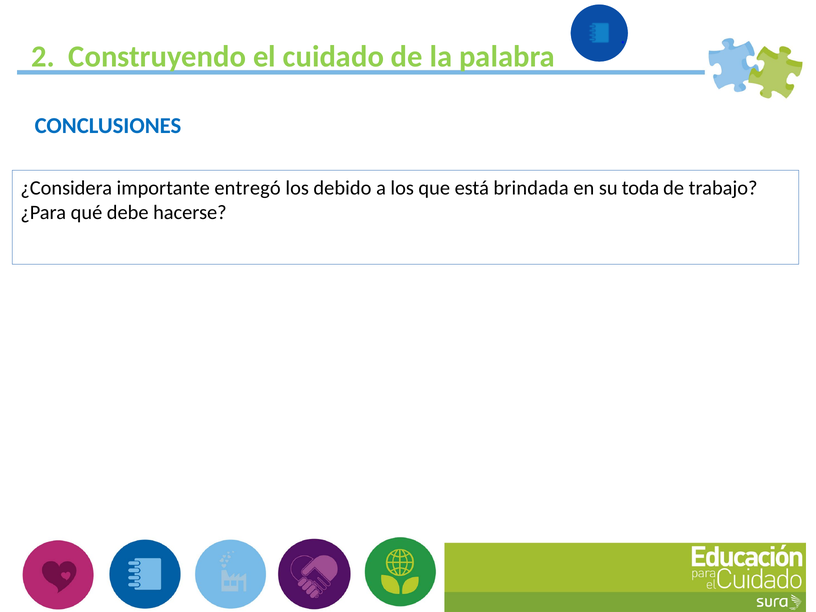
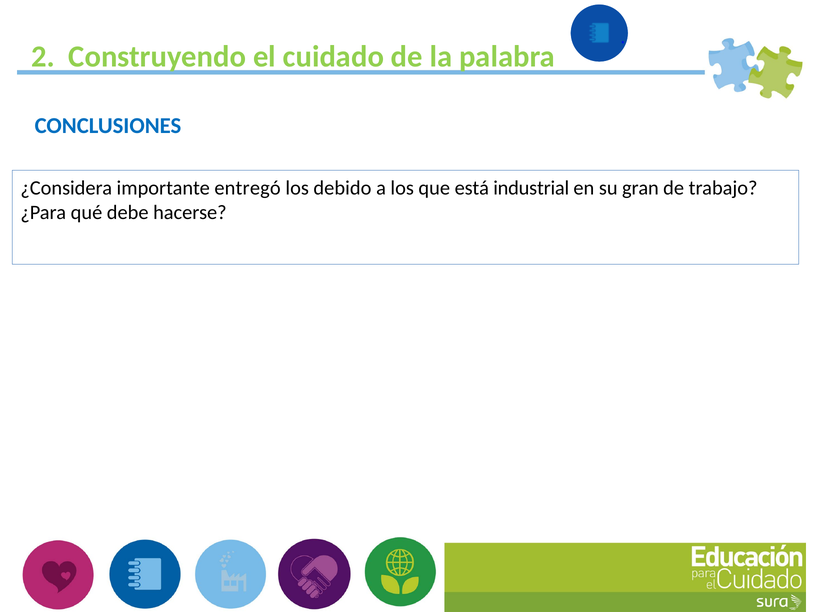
brindada: brindada -> industrial (531, 188)
toda: toda -> gran (640, 188)
